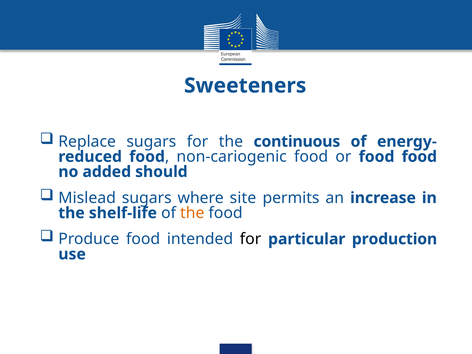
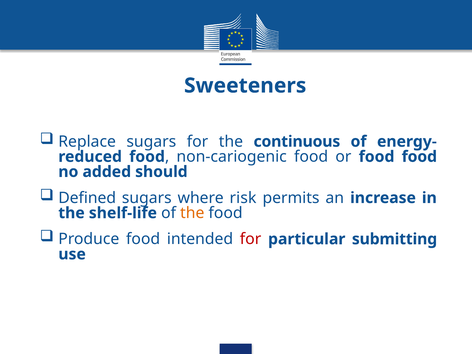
Mislead: Mislead -> Defined (87, 198)
site: site -> risk (243, 198)
for colour: black -> red (251, 239)
production: production -> submitting (395, 239)
